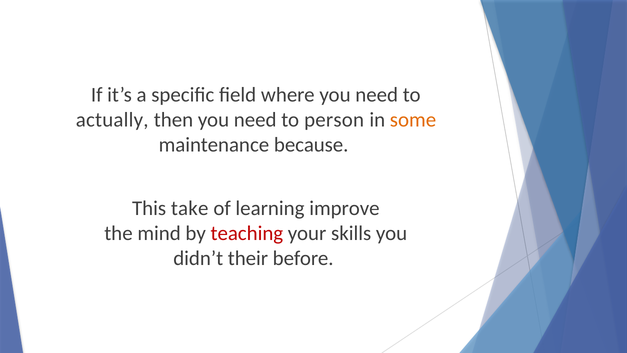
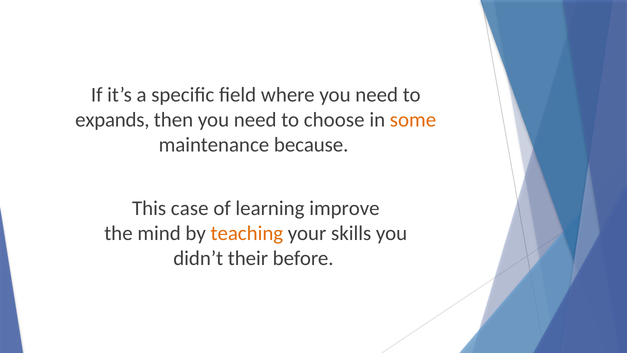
actually: actually -> expands (112, 120)
person: person -> choose (334, 120)
take: take -> case (190, 208)
teaching colour: red -> orange (247, 233)
